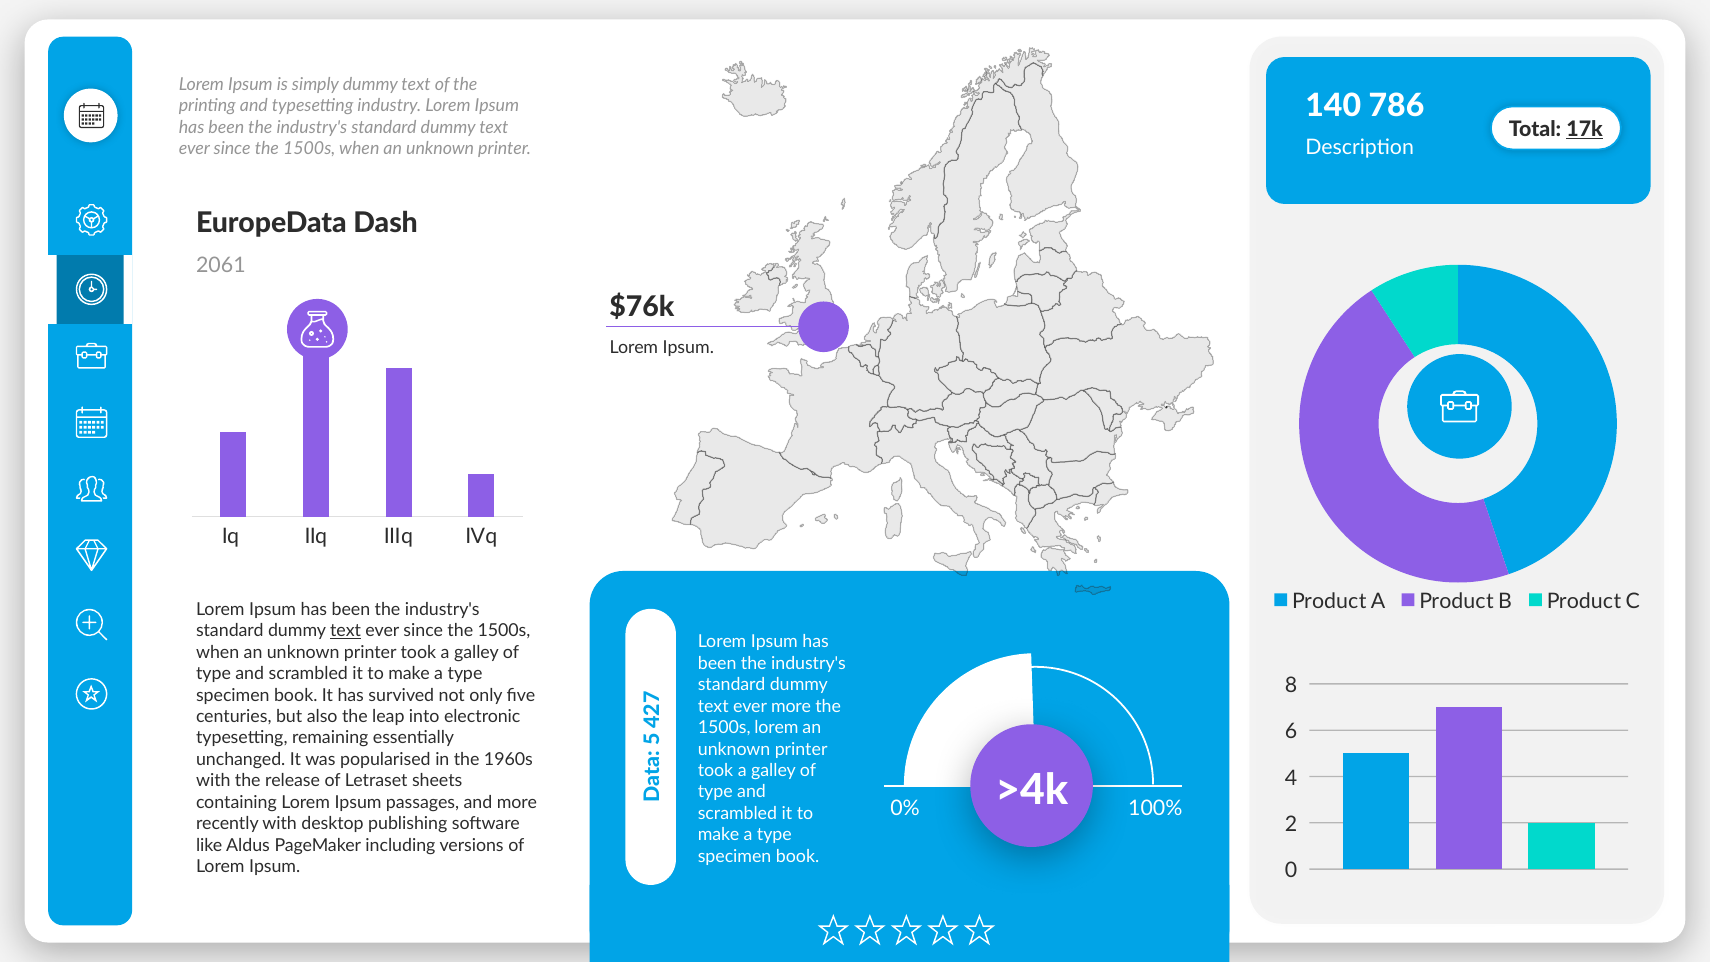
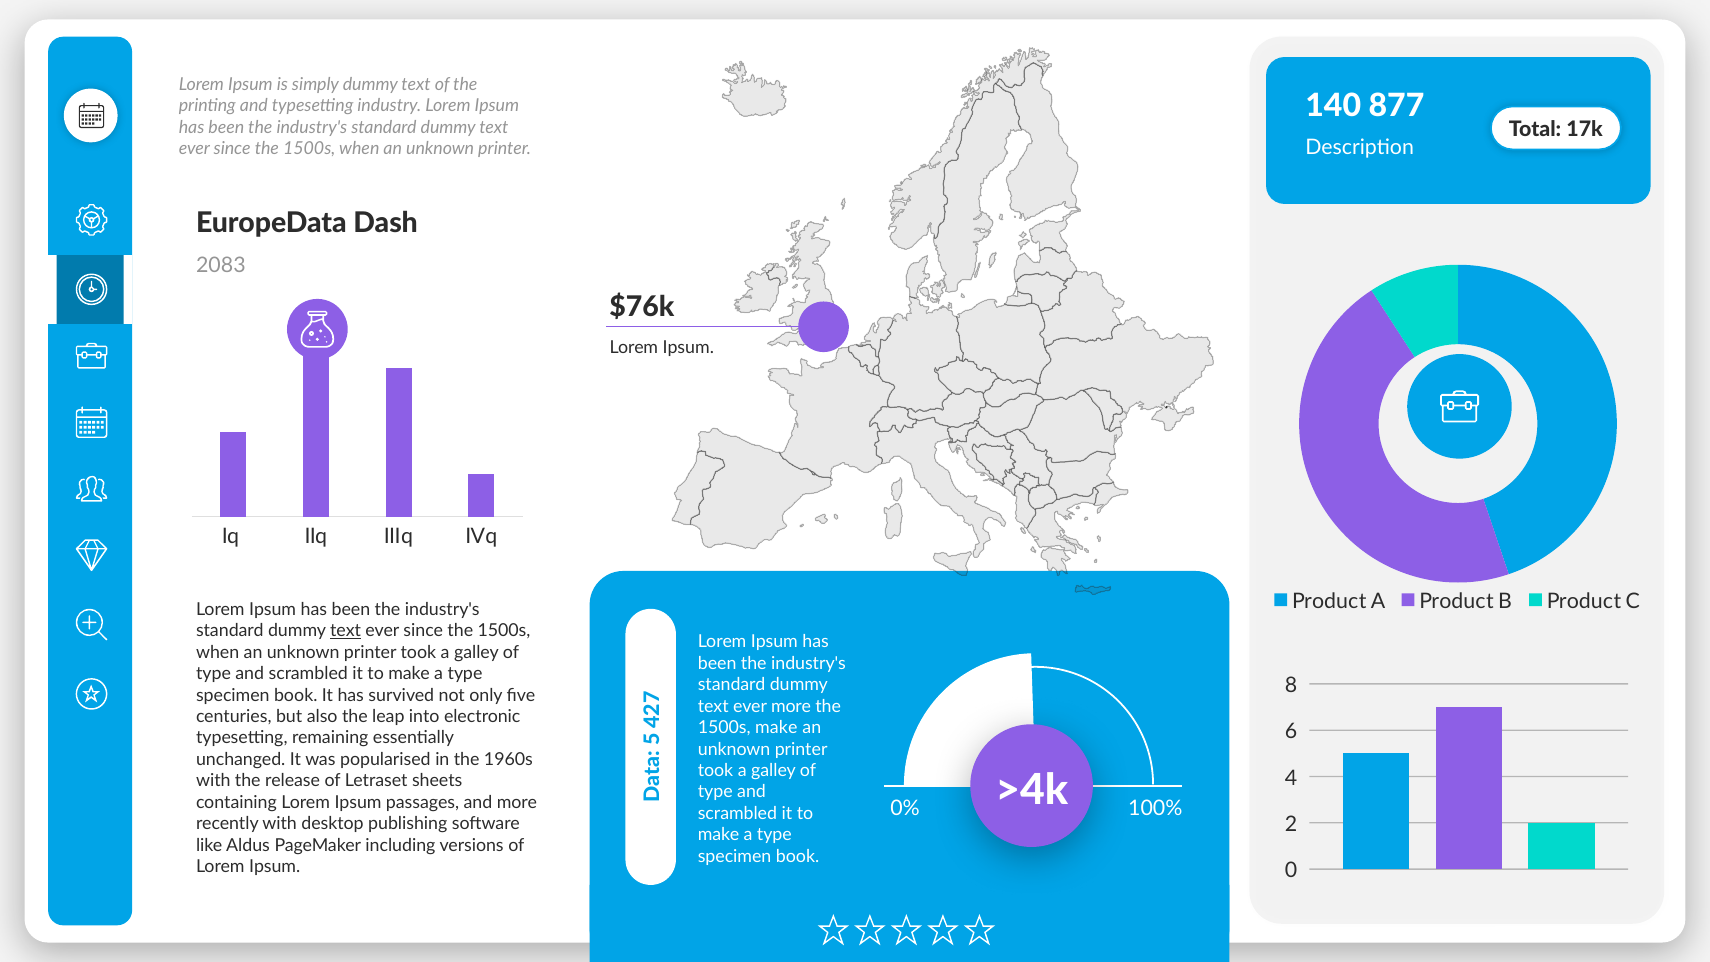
786: 786 -> 877 (1396, 106)
17k underline: present -> none (1585, 129)
2061: 2061 -> 2083 (221, 266)
1500s lorem: lorem -> make (776, 728)
